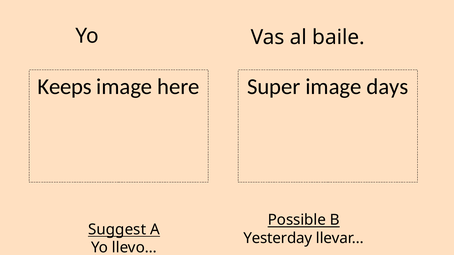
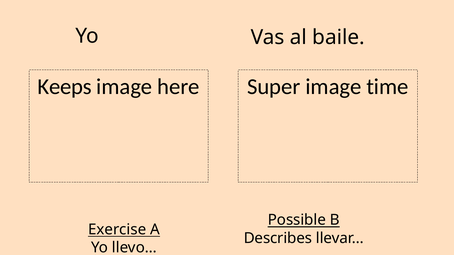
days: days -> time (387, 87)
Suggest: Suggest -> Exercise (117, 230)
Yesterday: Yesterday -> Describes (278, 238)
